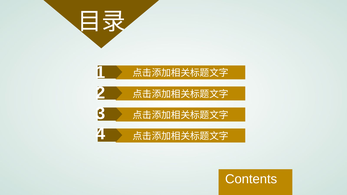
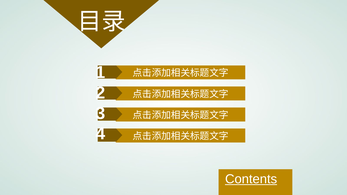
Contents underline: none -> present (251, 179)
